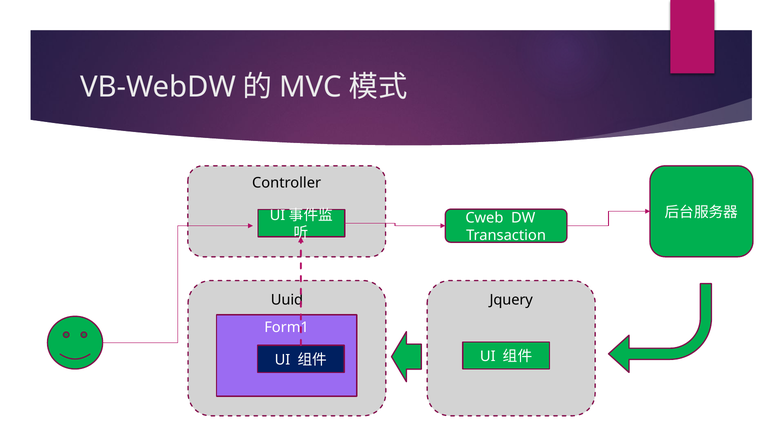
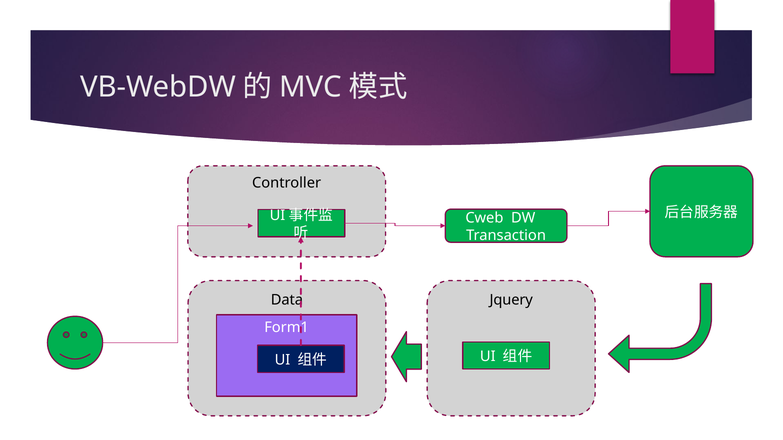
Uuid: Uuid -> Data (287, 300)
